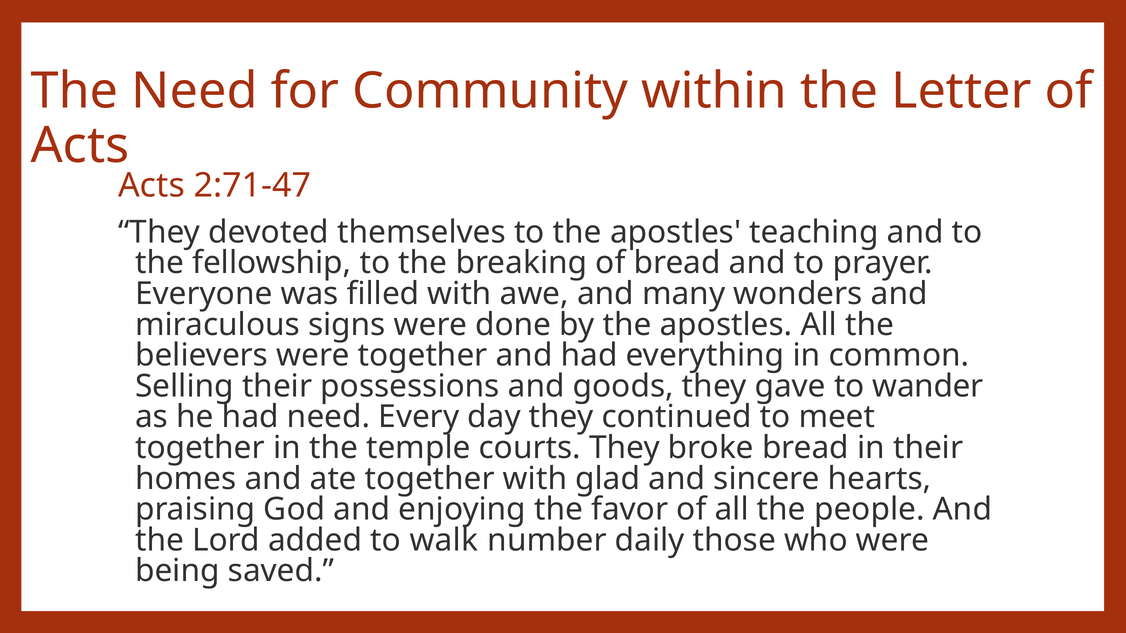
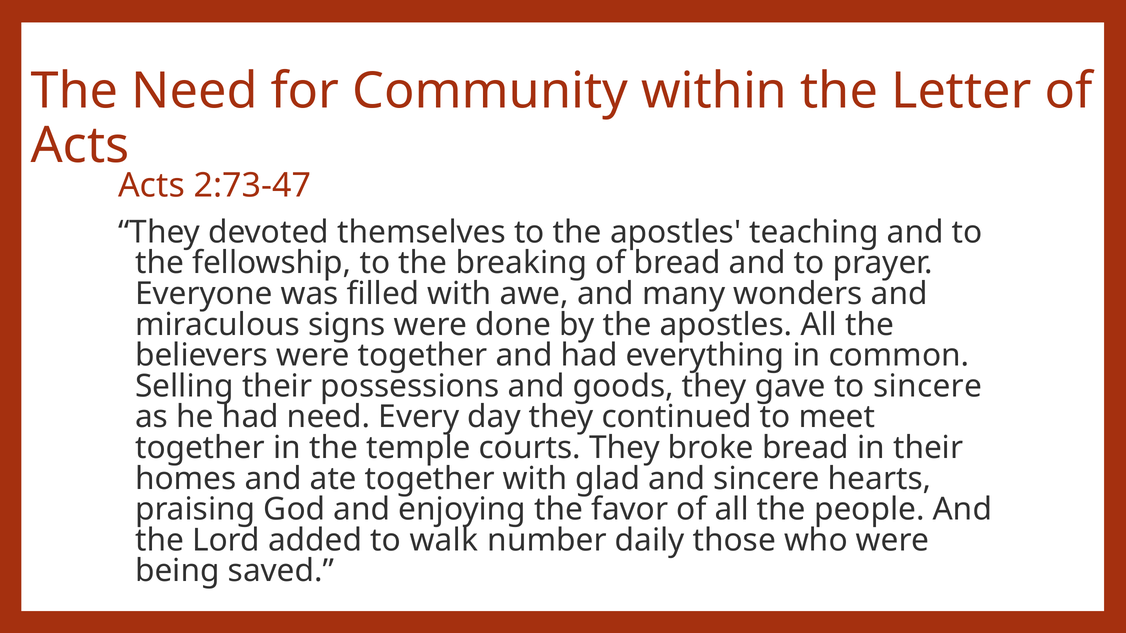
2:71-47: 2:71-47 -> 2:73-47 (252, 186)
to wander: wander -> sincere (928, 386)
